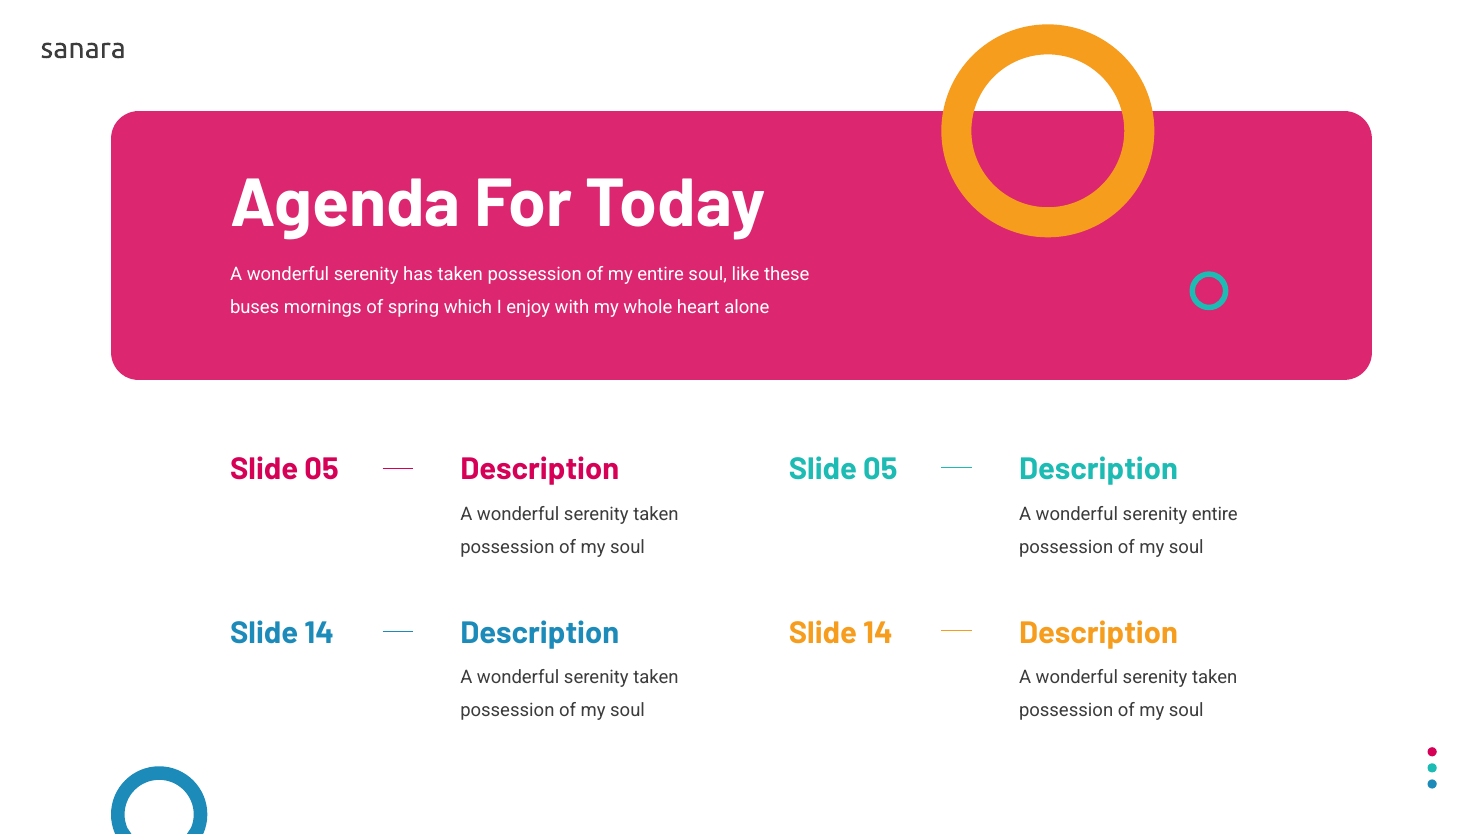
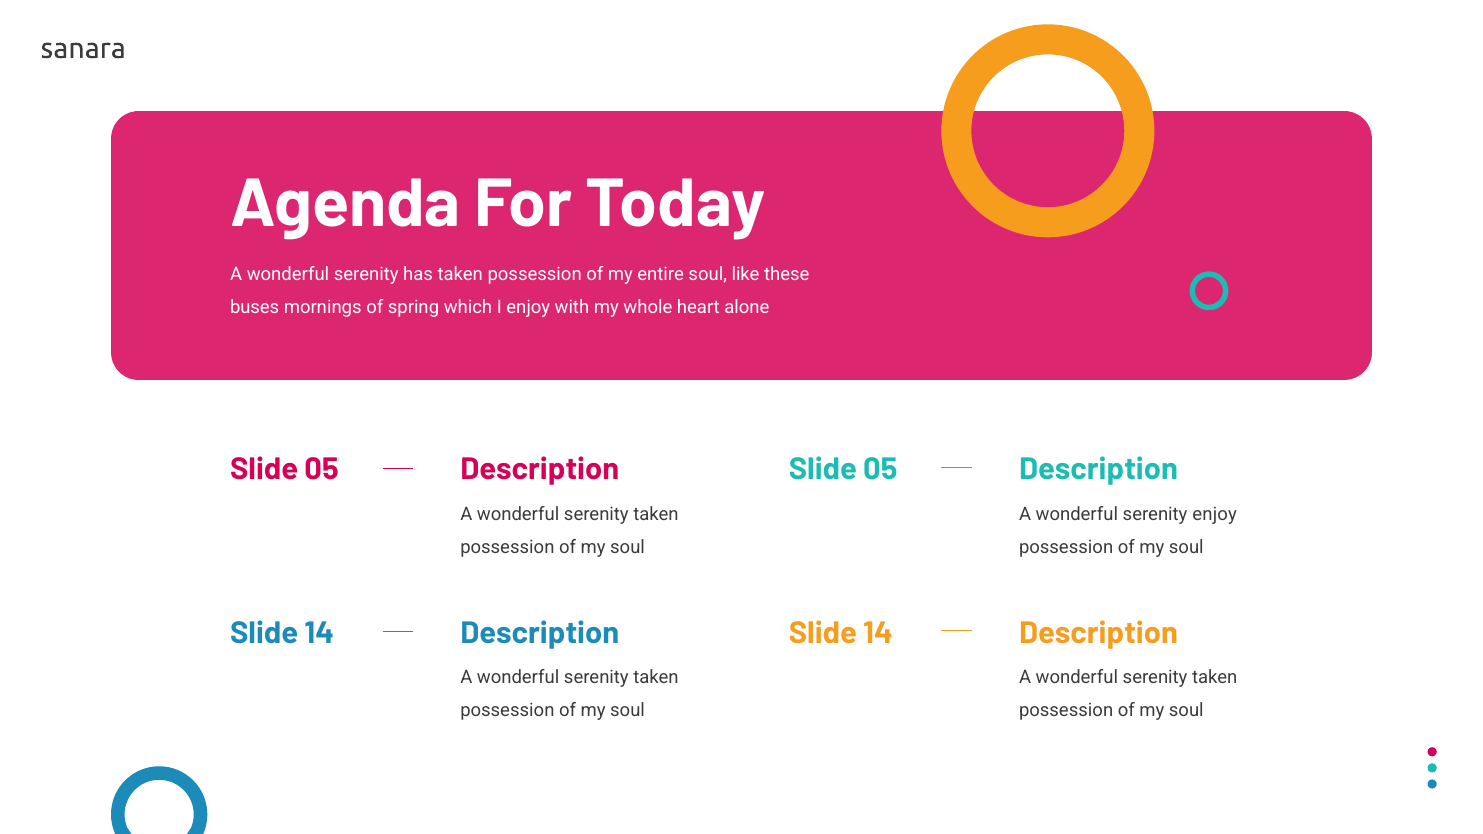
serenity entire: entire -> enjoy (1215, 514)
